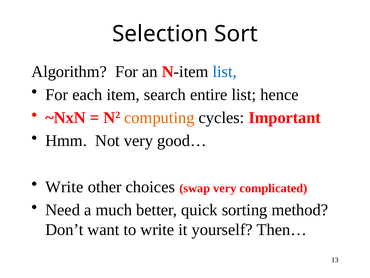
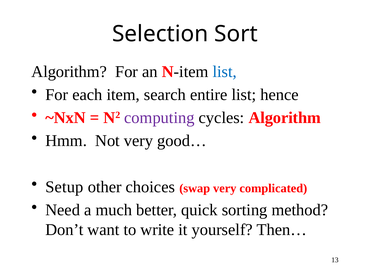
computing colour: orange -> purple (159, 118)
cycles Important: Important -> Algorithm (285, 118)
Write: Write -> Setup (64, 187)
